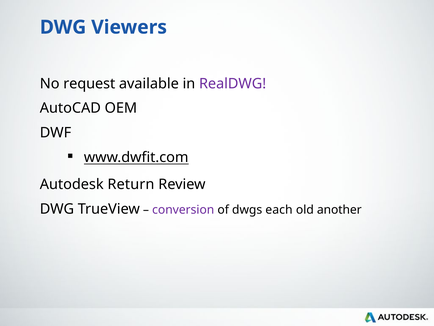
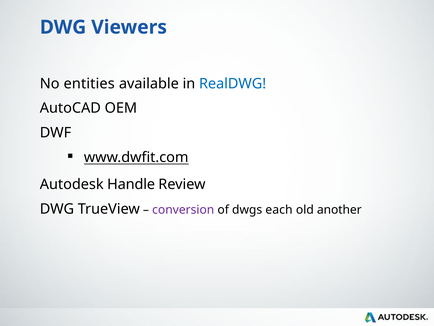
request: request -> entities (89, 83)
RealDWG colour: purple -> blue (233, 83)
Return: Return -> Handle (131, 184)
